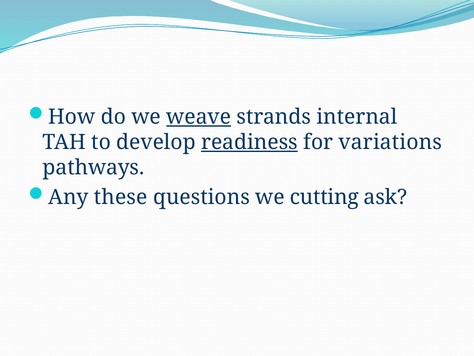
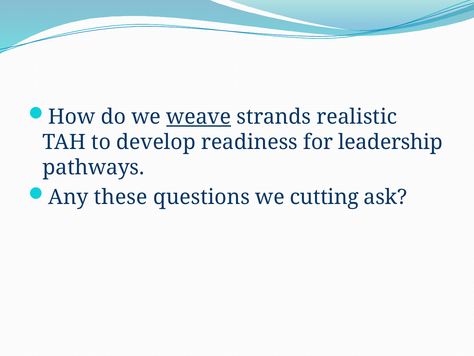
internal: internal -> realistic (357, 117)
readiness underline: present -> none (249, 142)
variations: variations -> leadership (390, 142)
